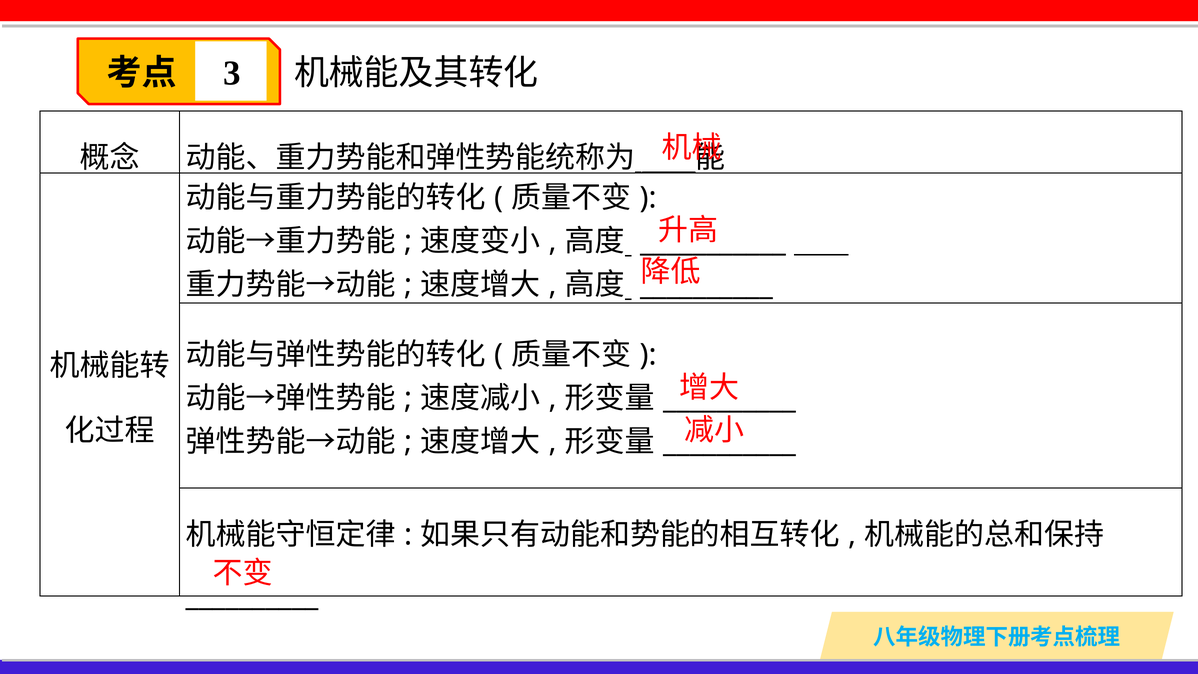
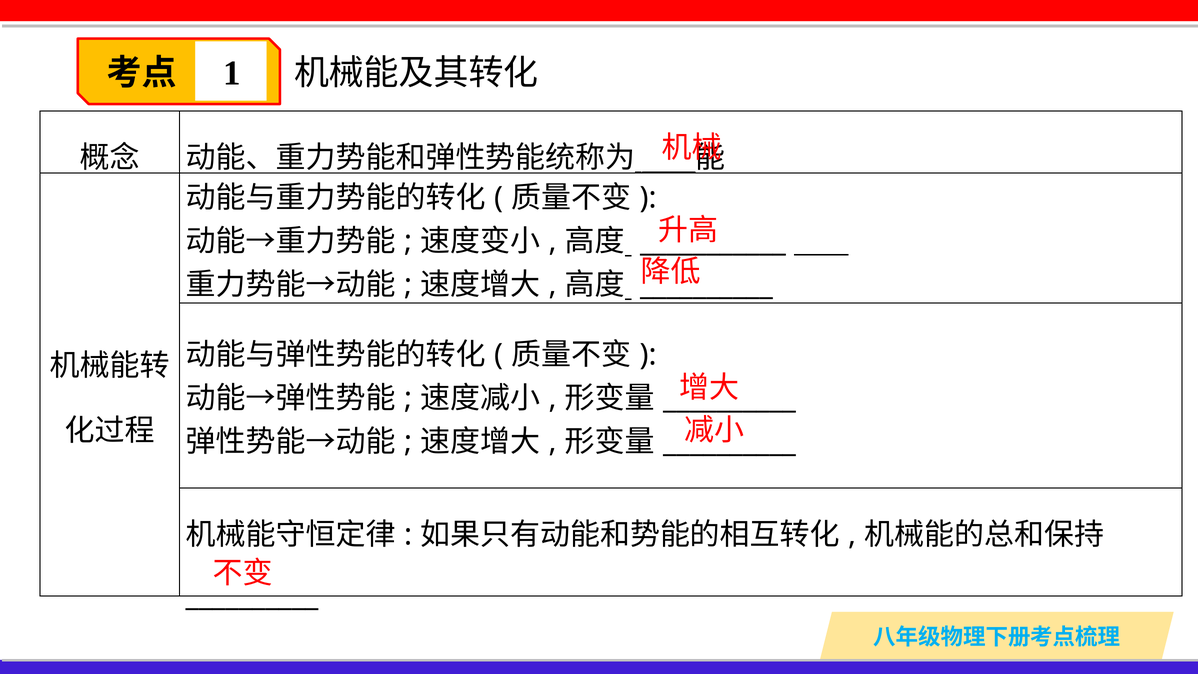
3: 3 -> 1 (232, 73)
